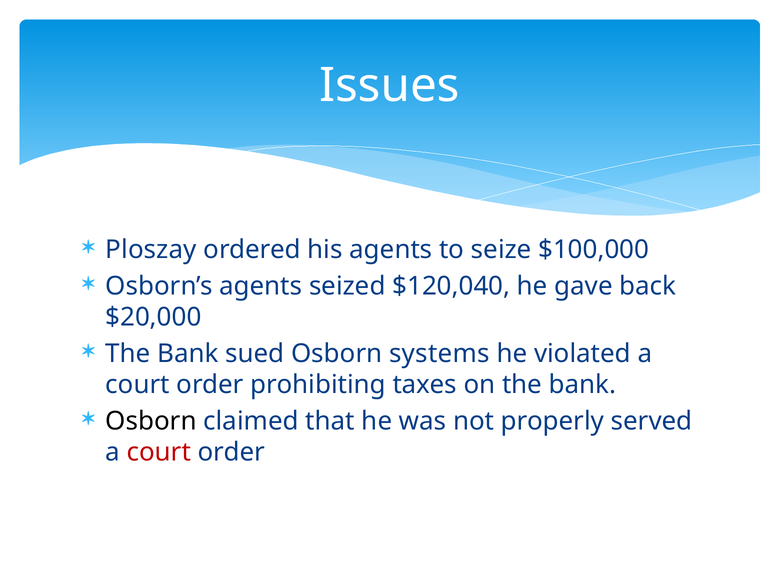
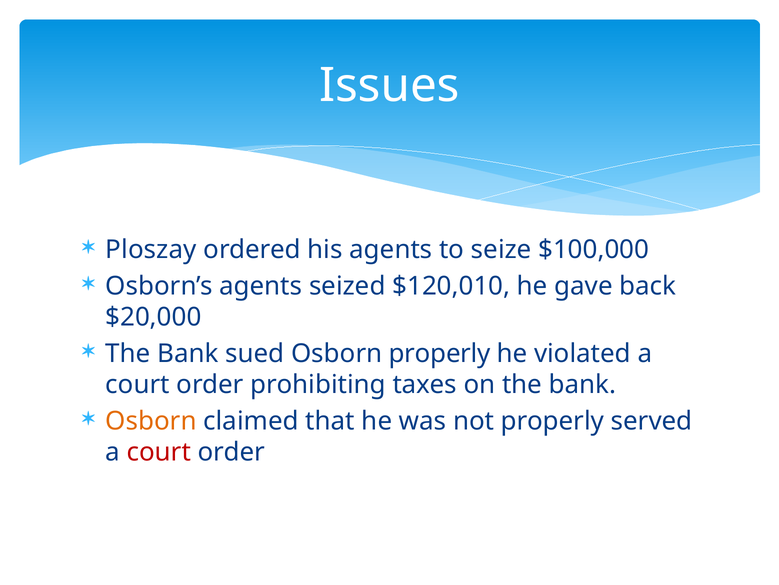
$120,040: $120,040 -> $120,010 (451, 286)
Osborn systems: systems -> properly (440, 353)
Osborn colour: black -> orange (151, 421)
